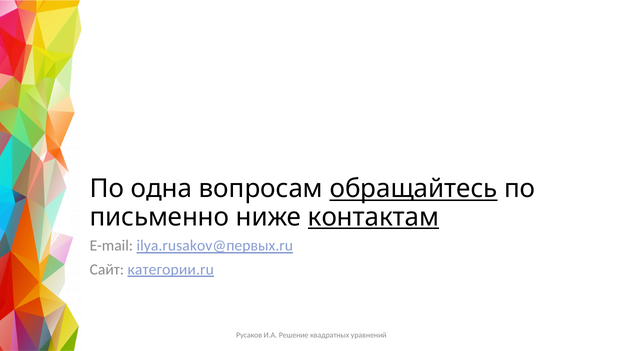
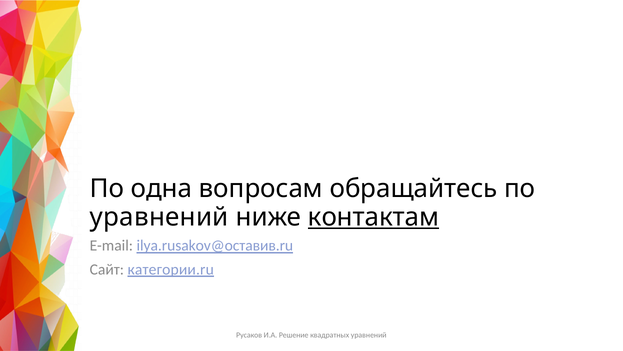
обращайтесь underline: present -> none (414, 189)
письменно: письменно -> уравнений (159, 217)
ilya.rusakov@первых.ru: ilya.rusakov@первых.ru -> ilya.rusakov@оставив.ru (215, 245)
